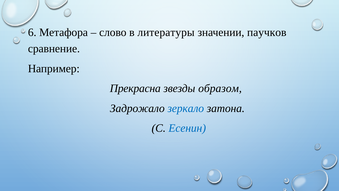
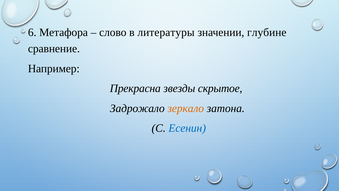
паучков: паучков -> глубине (267, 32)
образом: образом -> скрытое (220, 88)
зеркало colour: blue -> orange (186, 108)
